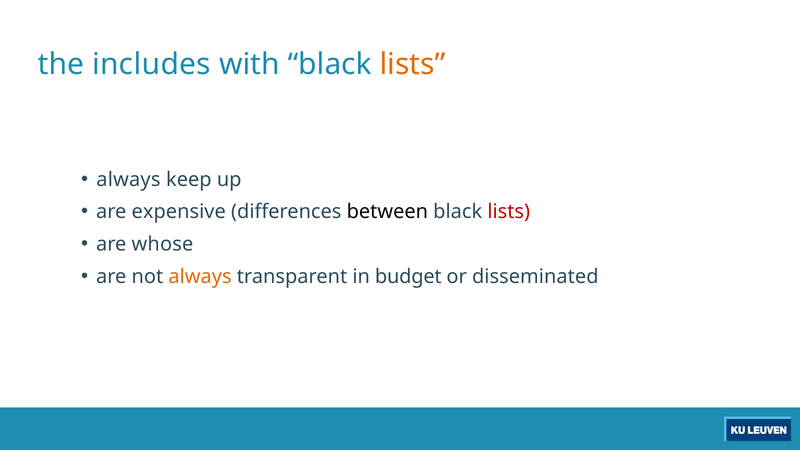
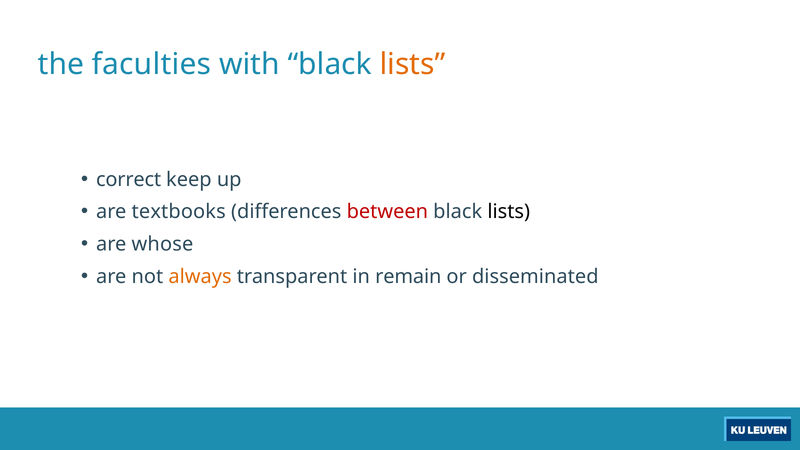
includes: includes -> faculties (151, 64)
always: always -> correct (129, 180)
expensive: expensive -> textbooks (179, 212)
between colour: black -> red (387, 212)
lists colour: red -> black (509, 212)
budget: budget -> remain (408, 277)
